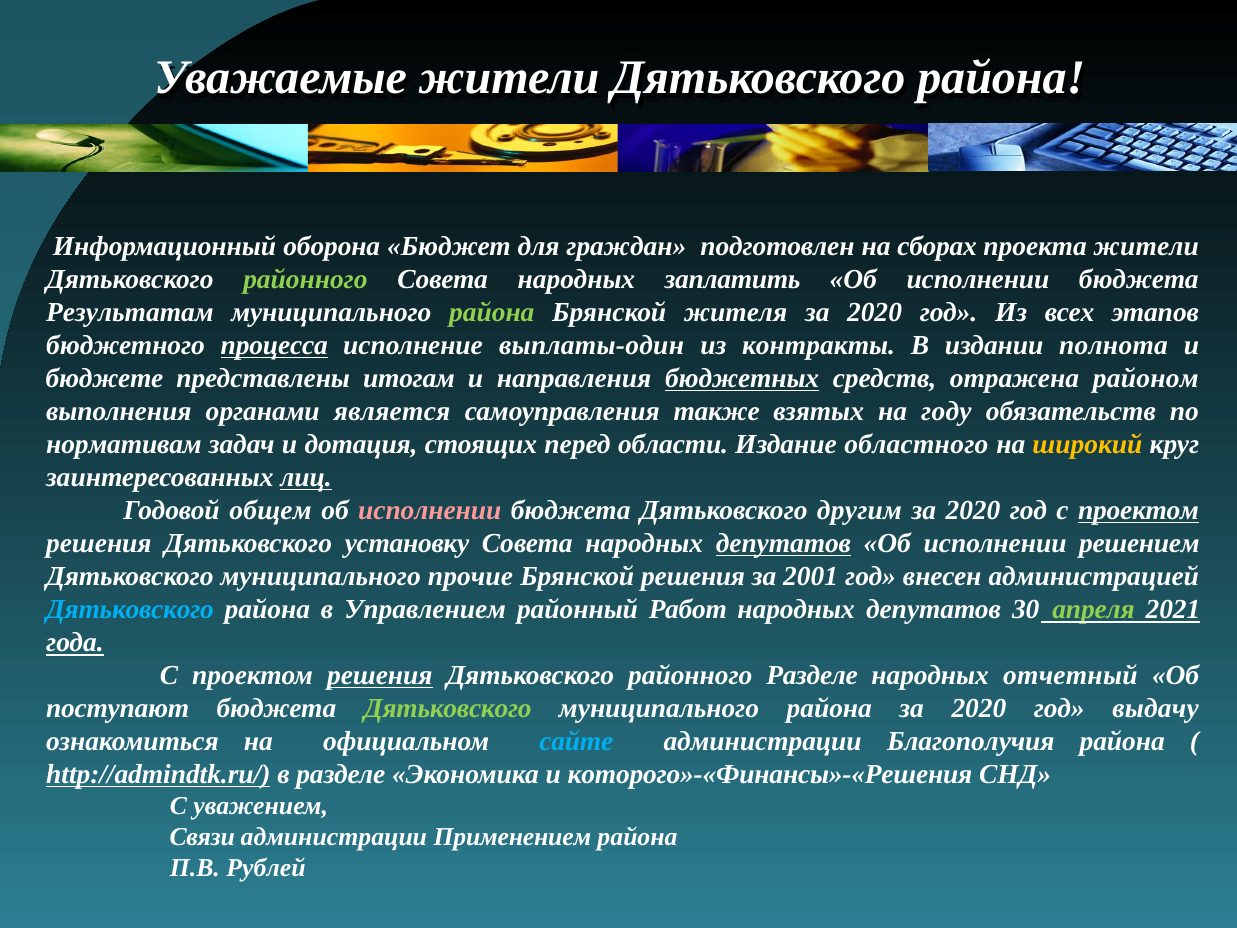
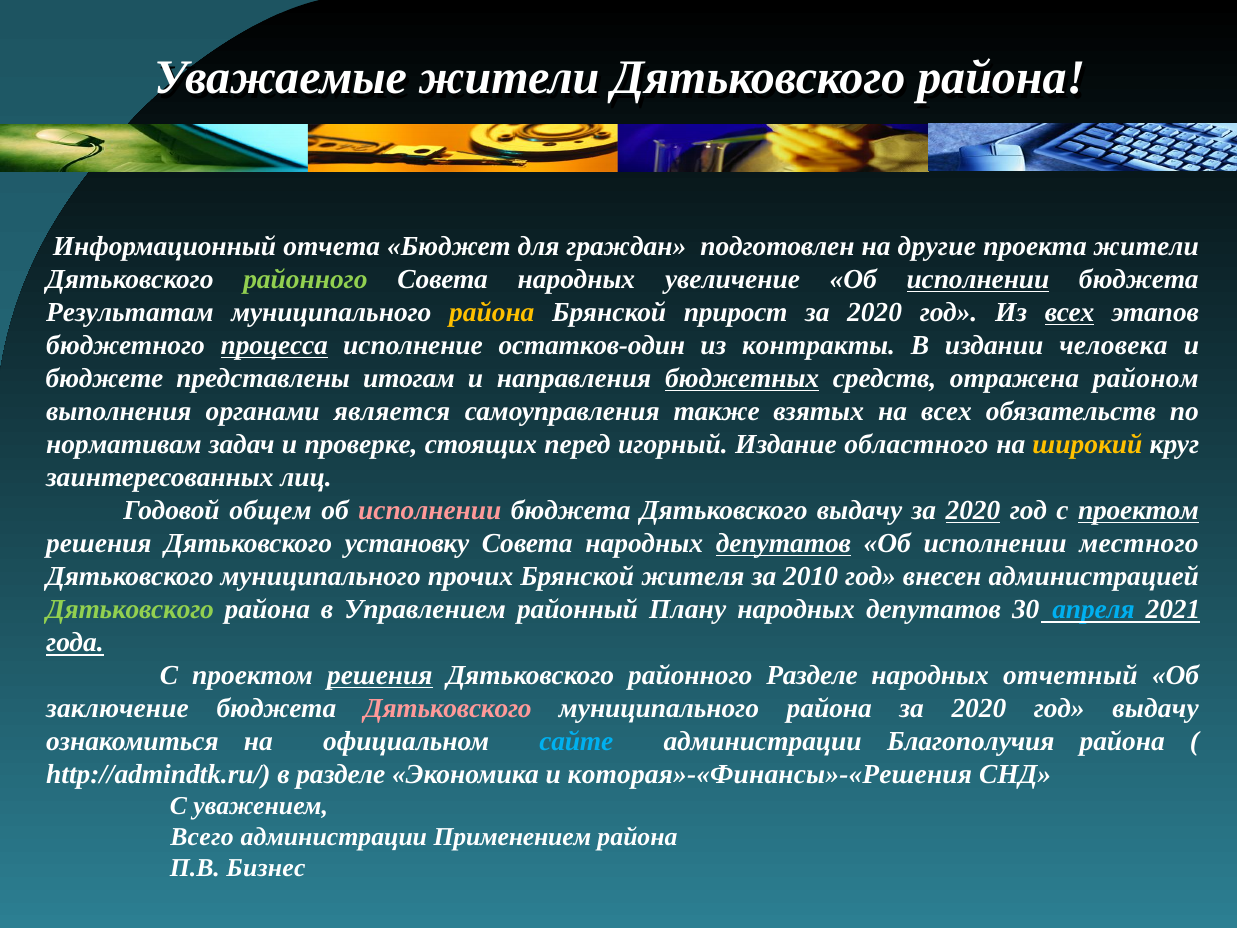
оборона: оборона -> отчета (332, 247)
сборах: сборах -> другие (937, 247)
заплатить: заплатить -> увеличение (732, 280)
исполнении underline: none -> present (978, 280)
района colour: light green -> yellow (492, 313)
жителя: жителя -> прирост (736, 313)
всех underline: none -> present (1070, 313)
выплаты-один: выплаты-один -> остатков-один (592, 346)
полнота: полнота -> человека (1113, 346)
на году: году -> всех (946, 412)
дотация: дотация -> проверке (361, 445)
области: области -> игорный (673, 445)
лиц underline: present -> none (306, 478)
Дятьковского другим: другим -> выдачу (860, 511)
2020 underline: none -> present (973, 511)
решением: решением -> местного (1139, 544)
прочие: прочие -> прочих (471, 577)
Брянской решения: решения -> жителя (693, 577)
2001: 2001 -> 2010 (811, 577)
Дятьковского colour: light blue -> light green (130, 609)
Работ: Работ -> Плану (688, 609)
апреля colour: light green -> light blue (1094, 609)
поступают: поступают -> заключение (118, 708)
Дятьковского colour: light green -> pink (448, 708)
http://admindtk.ru/ underline: present -> none (158, 774)
которого»-«Финансы»-«Решения: которого»-«Финансы»-«Решения -> которая»-«Финансы»-«Решения (770, 774)
Связи: Связи -> Всего (202, 837)
Рублей: Рублей -> Бизнес (266, 868)
